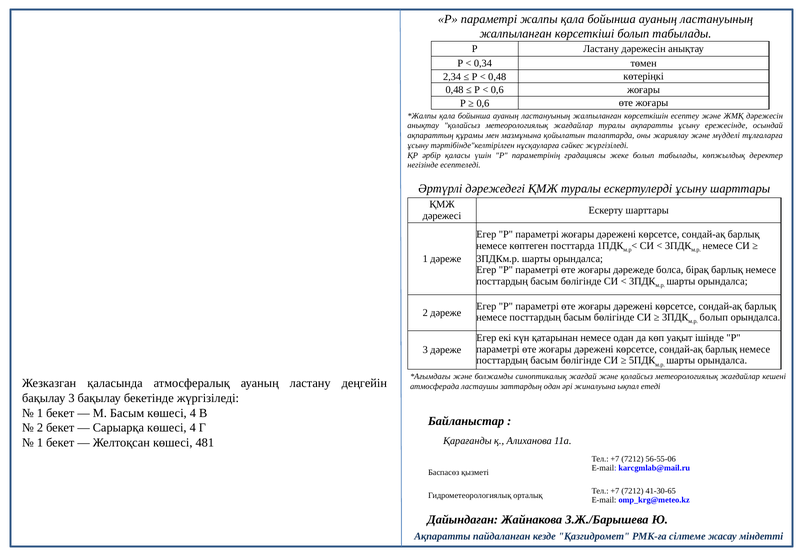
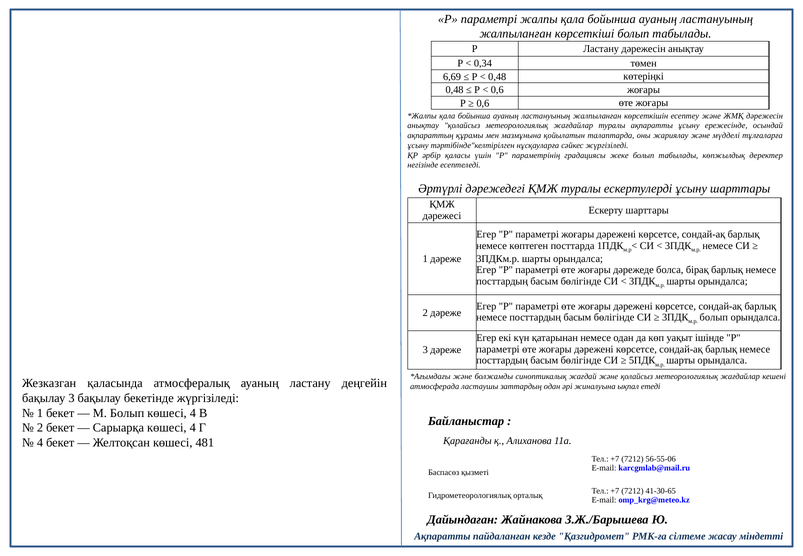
2,34: 2,34 -> 6,69 (452, 77)
М Басым: Басым -> Болып (127, 413)
1: 1 -> 4 (40, 443)
